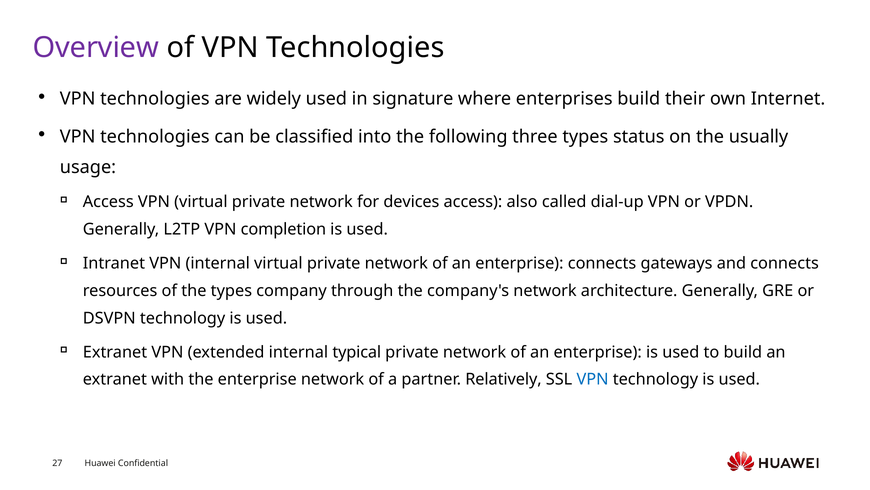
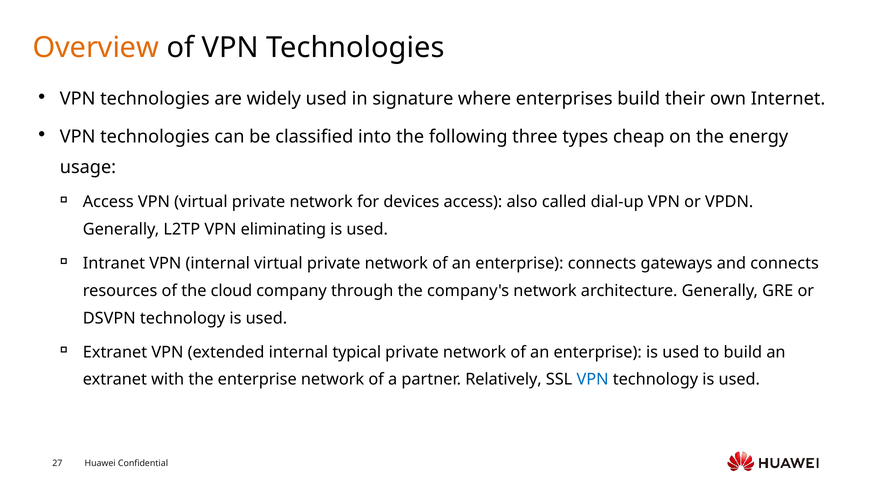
Overview colour: purple -> orange (96, 47)
status: status -> cheap (639, 136)
usually: usually -> energy (758, 136)
completion: completion -> eliminating (283, 229)
the types: types -> cloud (231, 290)
